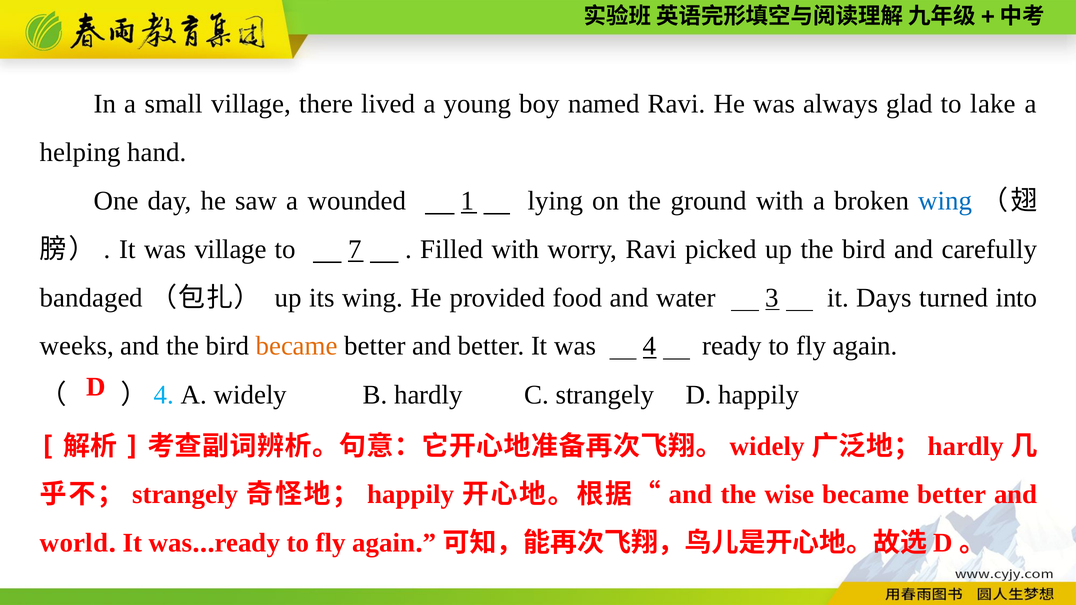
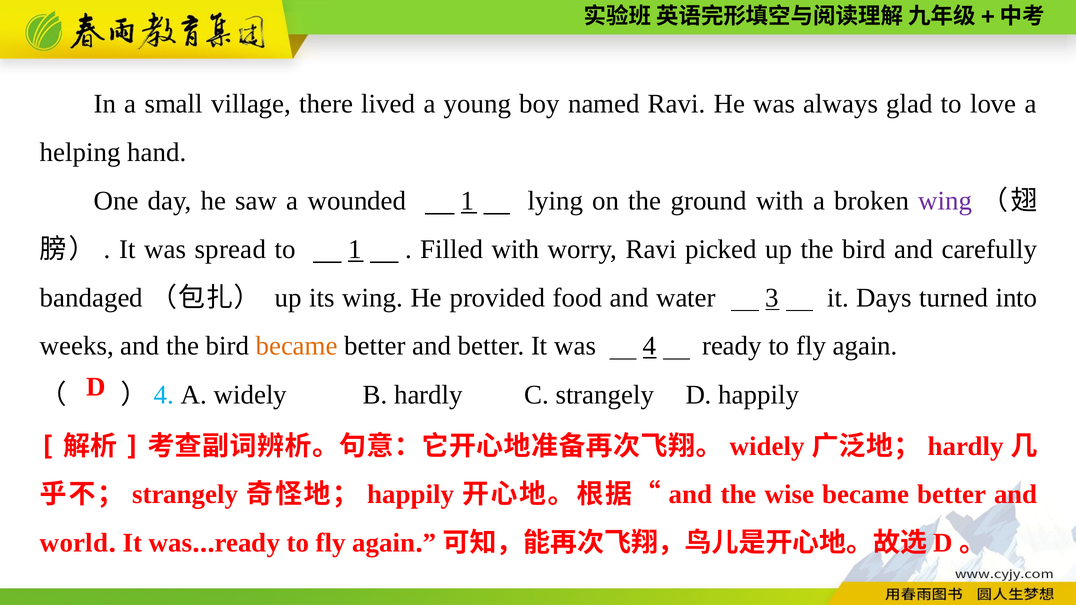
lake: lake -> love (993, 104)
wing colour: blue -> purple (945, 201)
was village: village -> spread (230, 249)
to 7: 7 -> 1 (355, 249)
